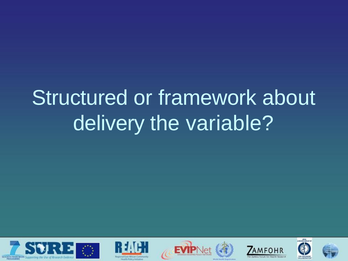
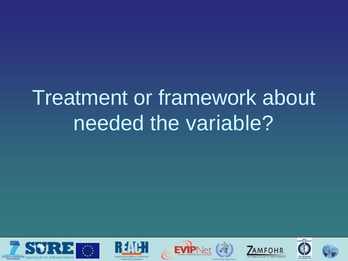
Structured: Structured -> Treatment (80, 98)
delivery: delivery -> needed (109, 123)
